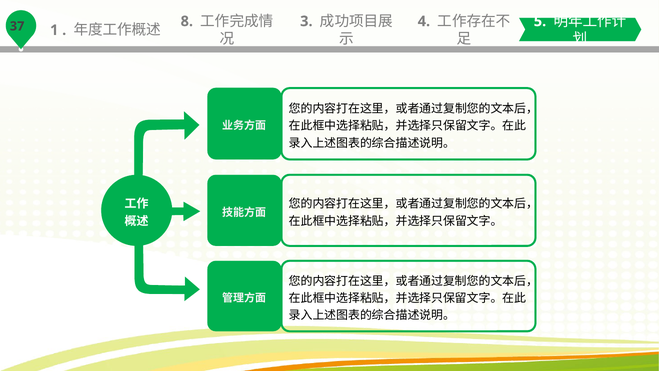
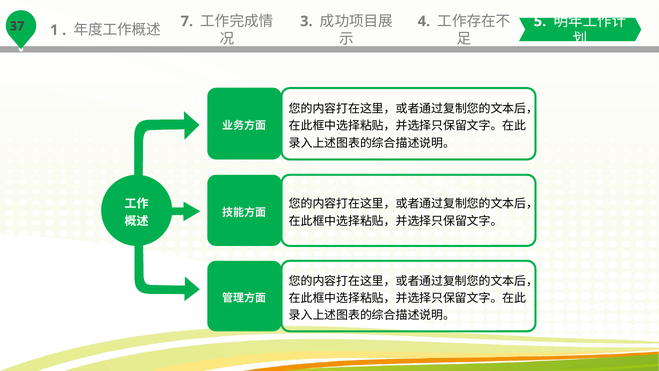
8: 8 -> 7 (187, 21)
